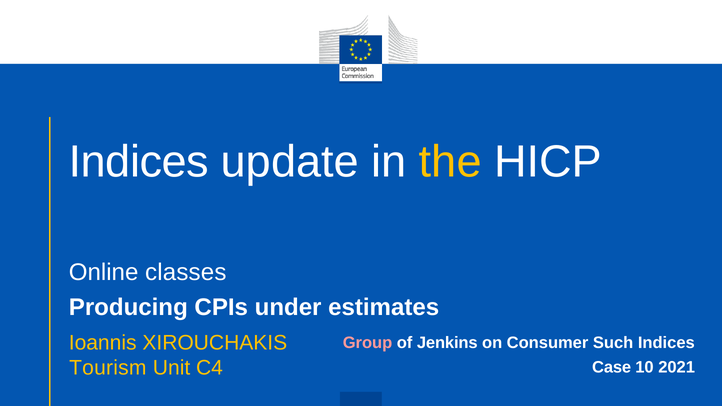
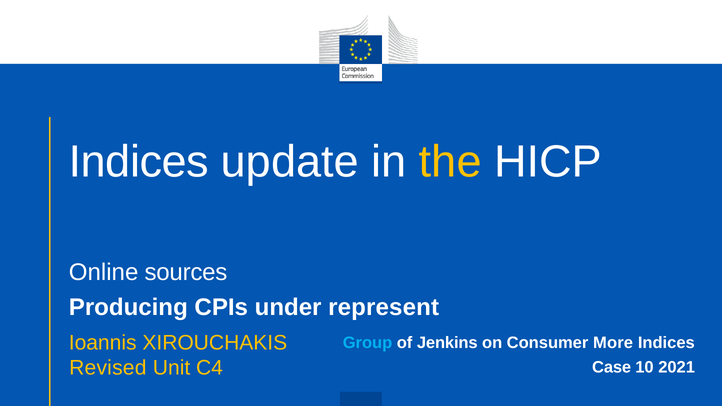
classes: classes -> sources (186, 273)
estimates: estimates -> represent (384, 307)
Group colour: pink -> light blue (368, 343)
Such: Such -> More (613, 343)
Tourism: Tourism -> Revised (108, 368)
